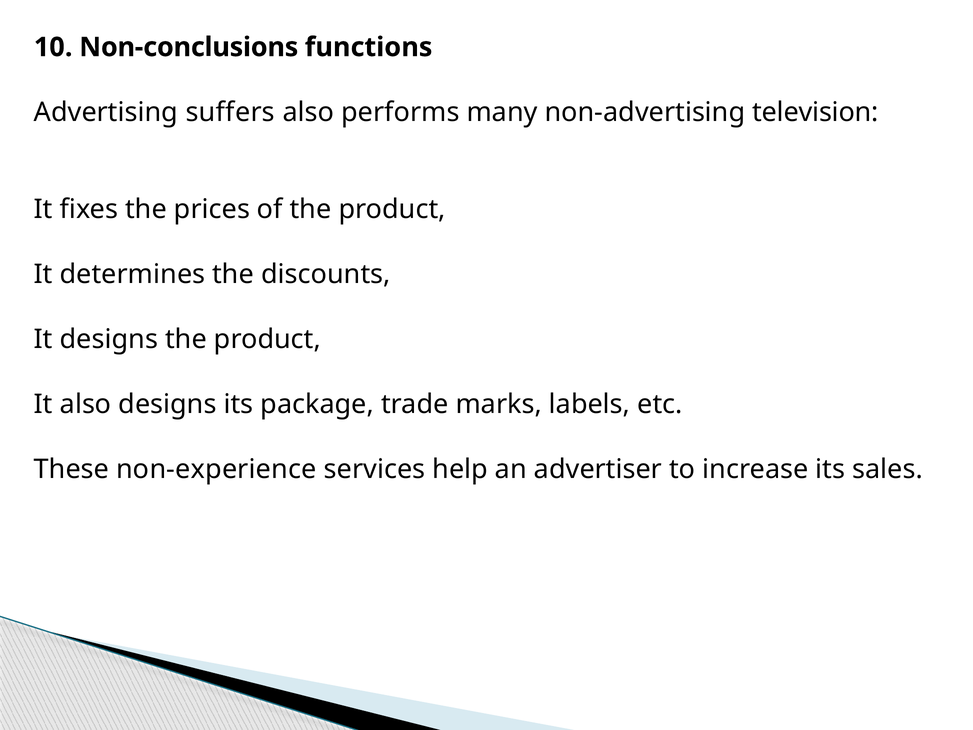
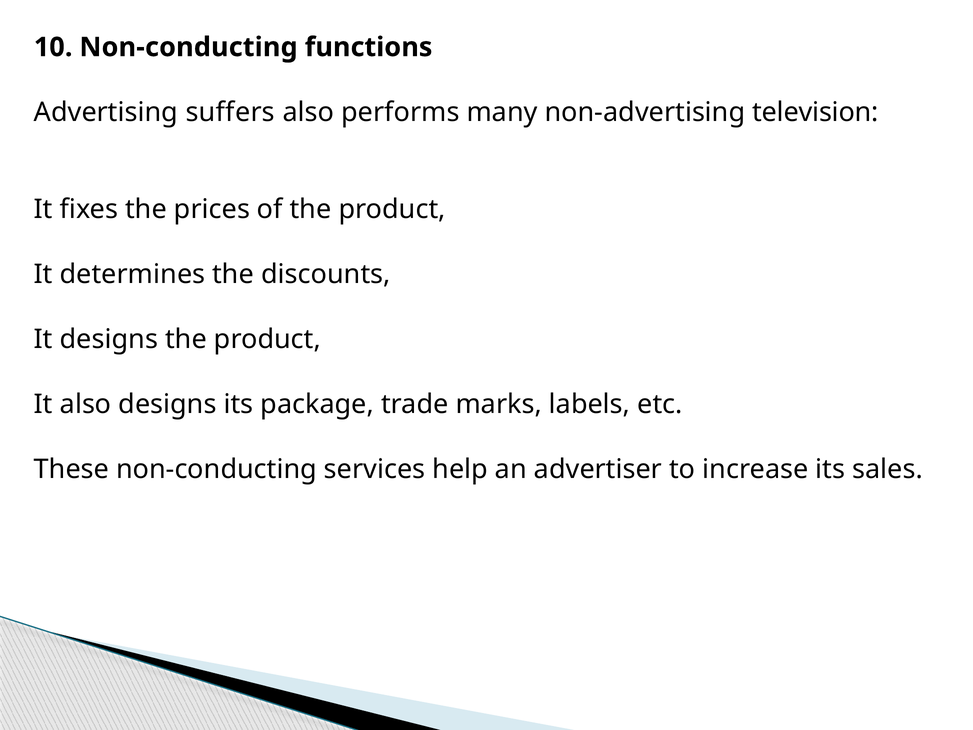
10 Non-conclusions: Non-conclusions -> Non-conducting (189, 47)
These non-experience: non-experience -> non-conducting (216, 469)
